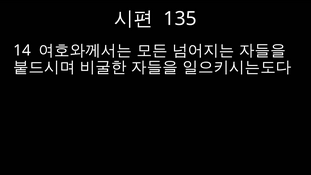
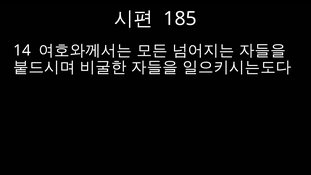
135: 135 -> 185 (180, 19)
